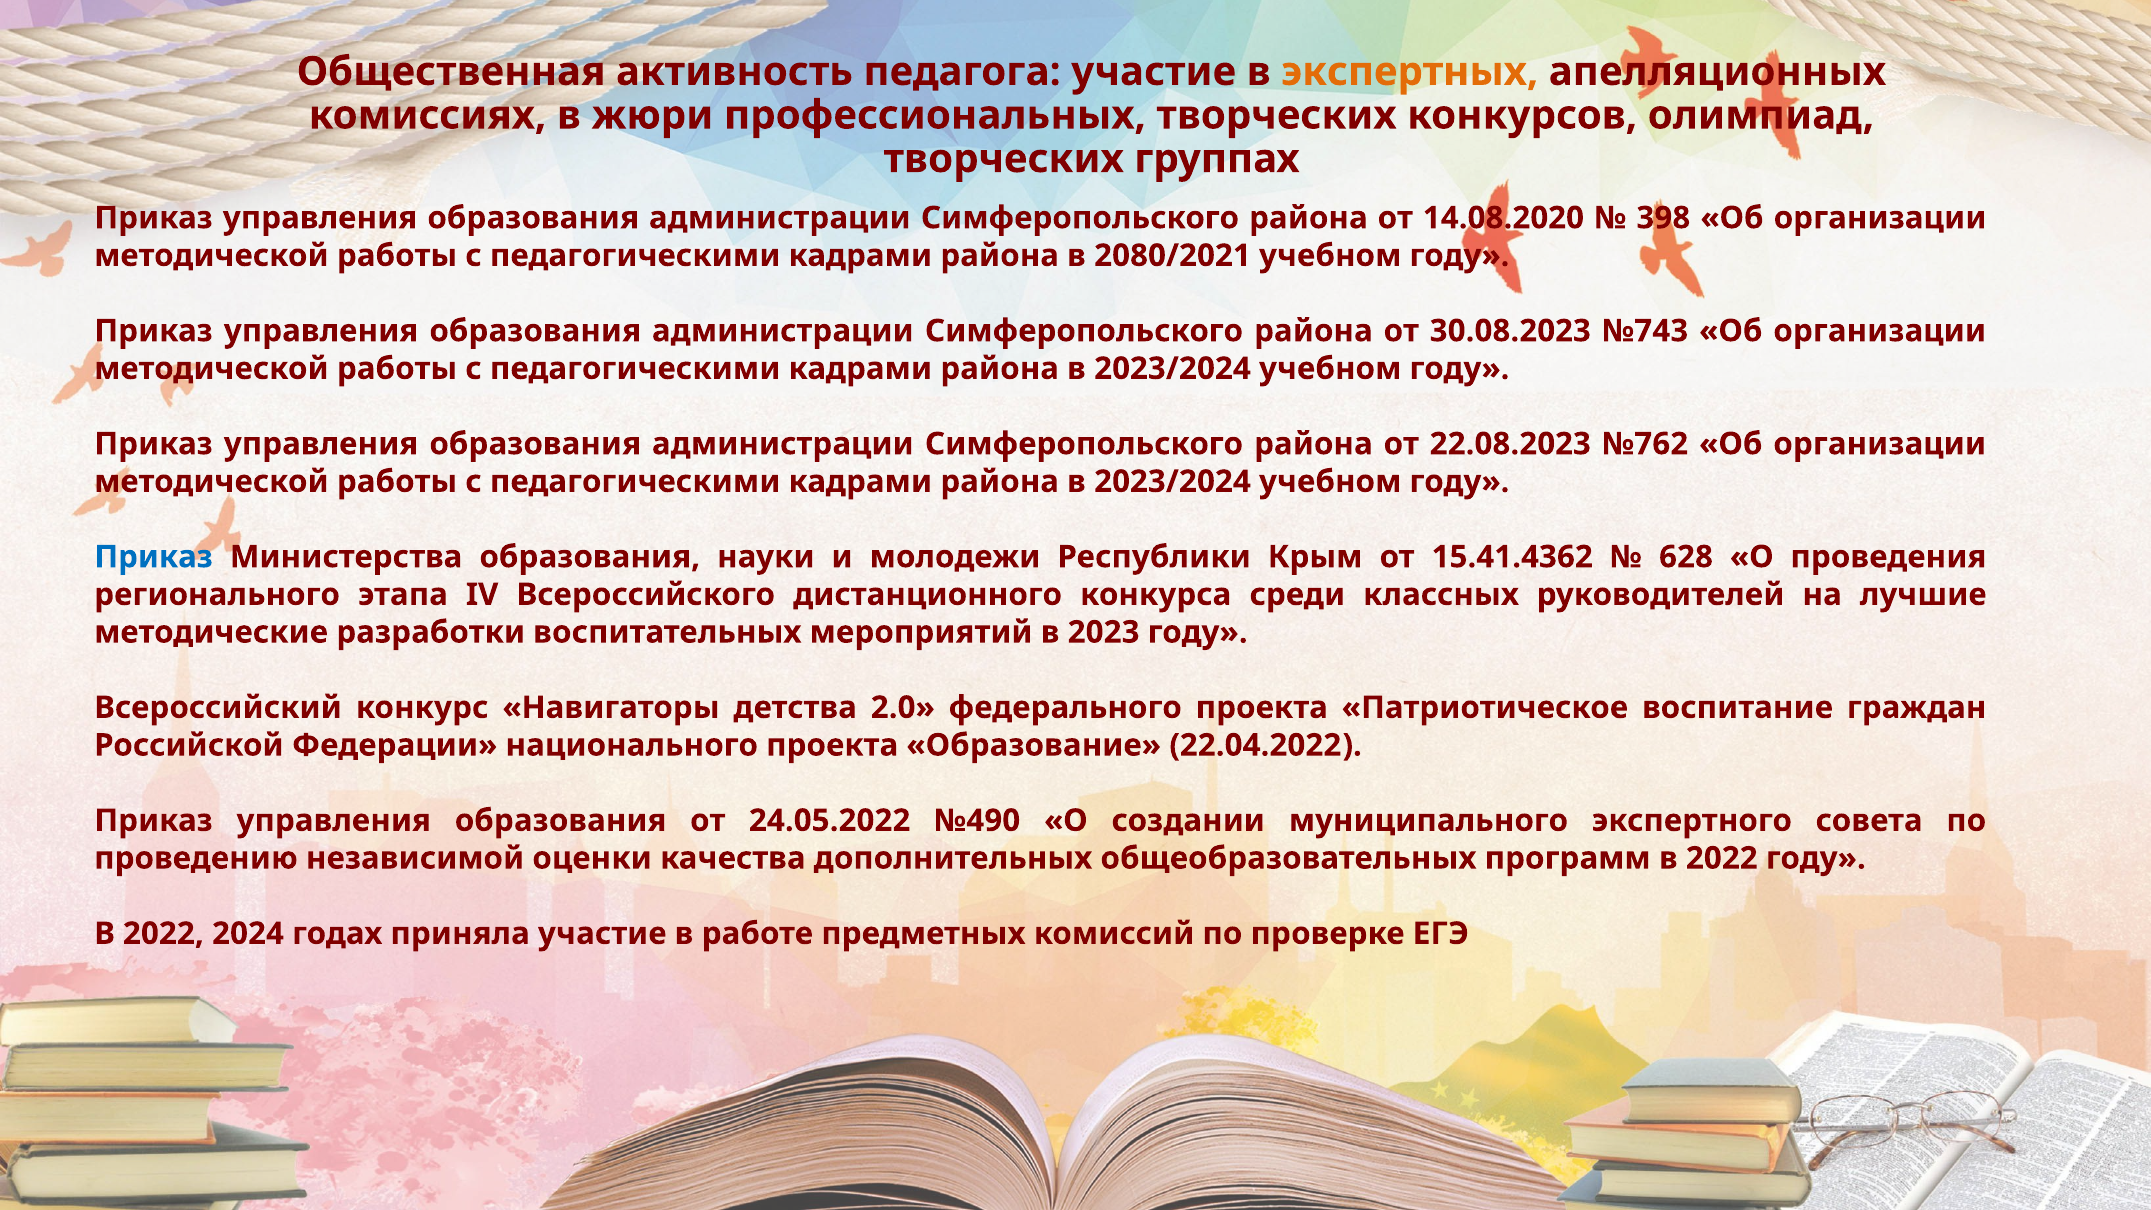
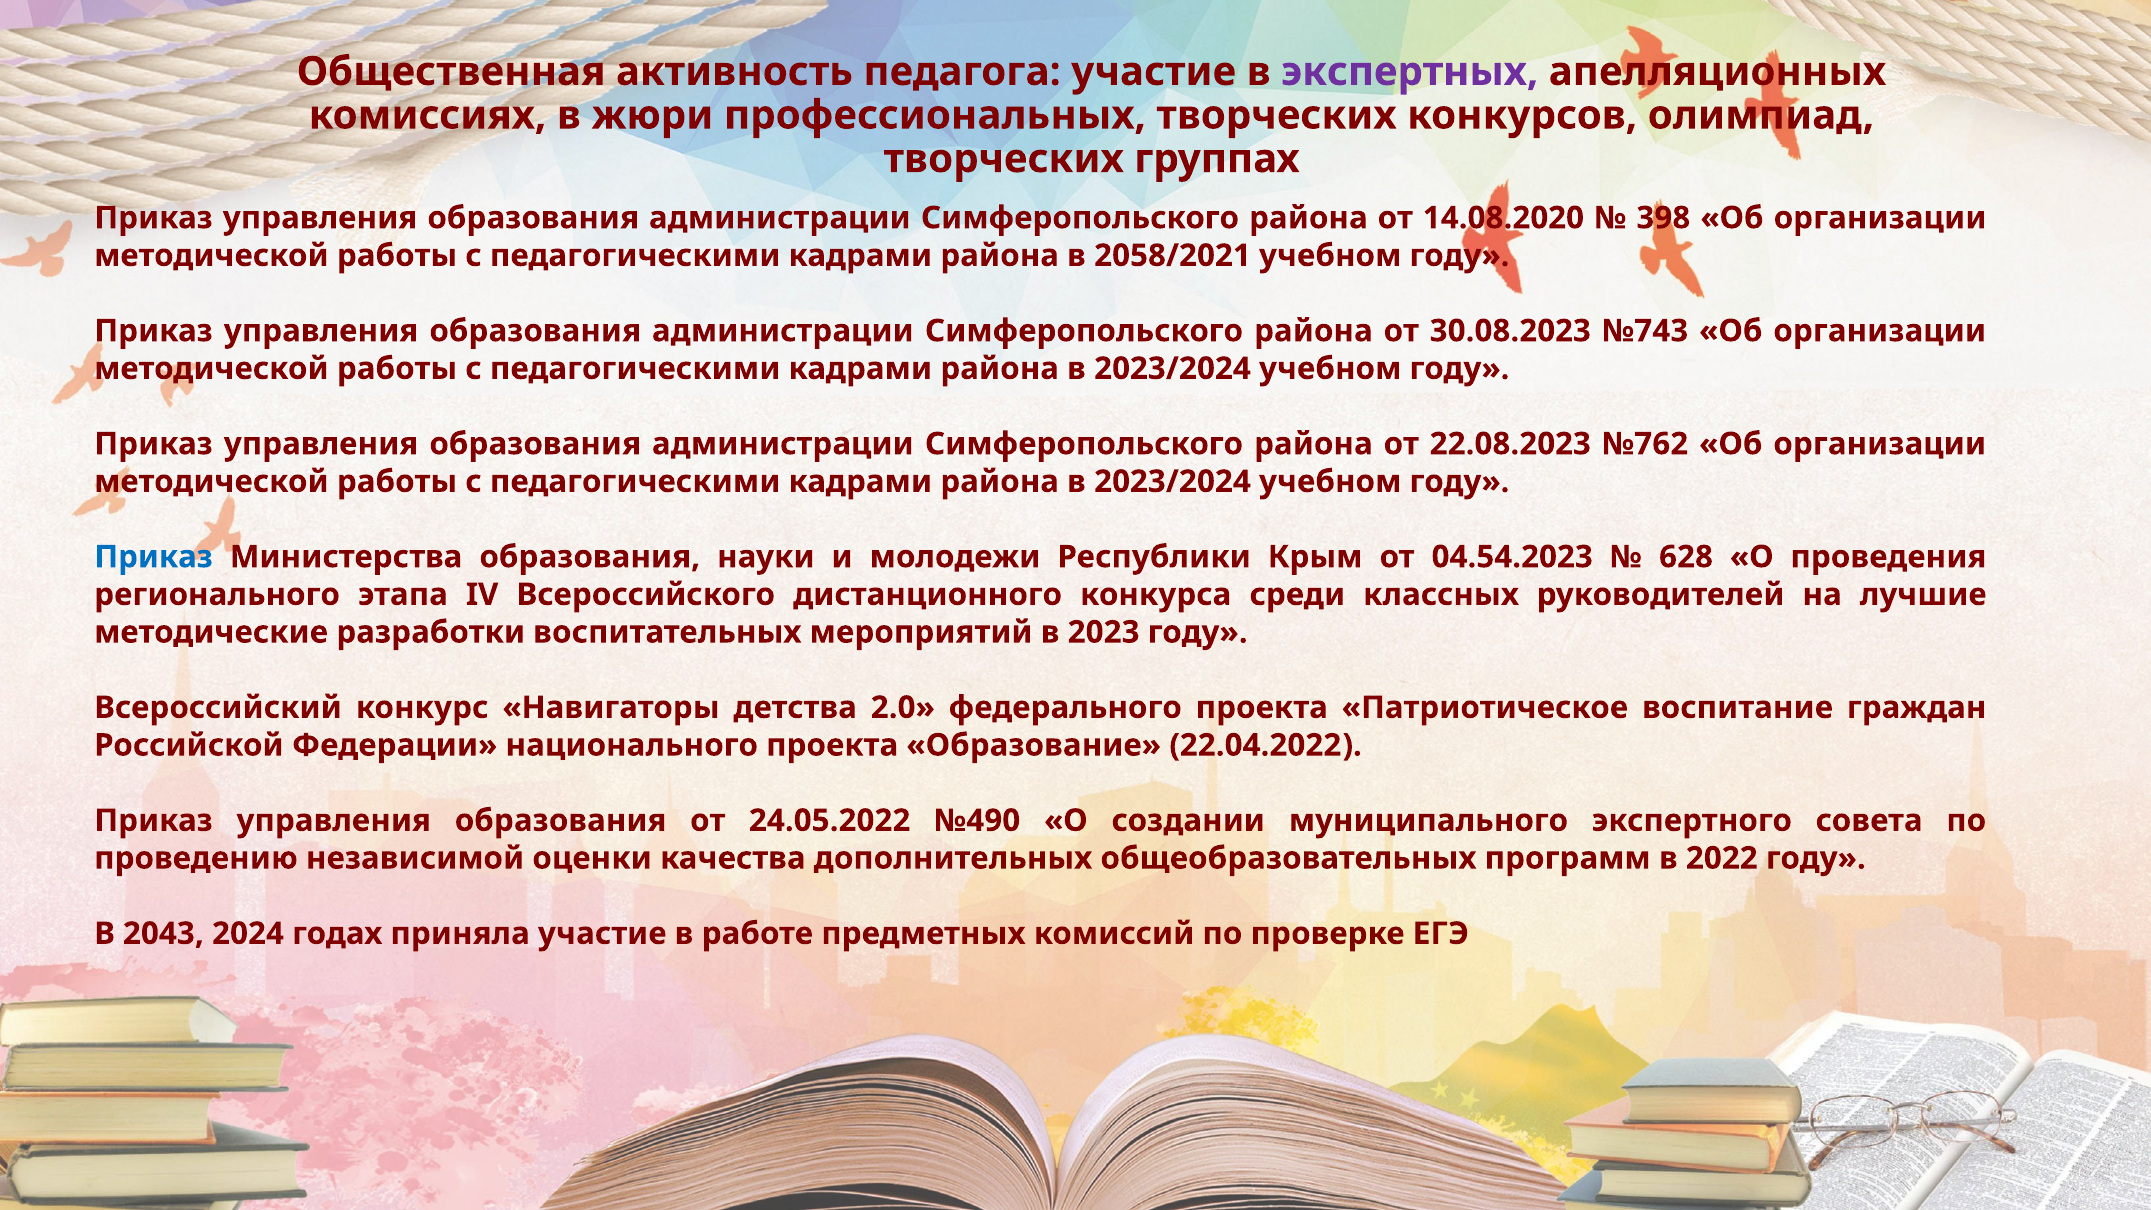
экспертных colour: orange -> purple (1410, 72)
2080/2021: 2080/2021 -> 2058/2021 (1172, 256)
15.41.4362: 15.41.4362 -> 04.54.2023 (1512, 557)
2022: 2022 -> 2043 (163, 934)
